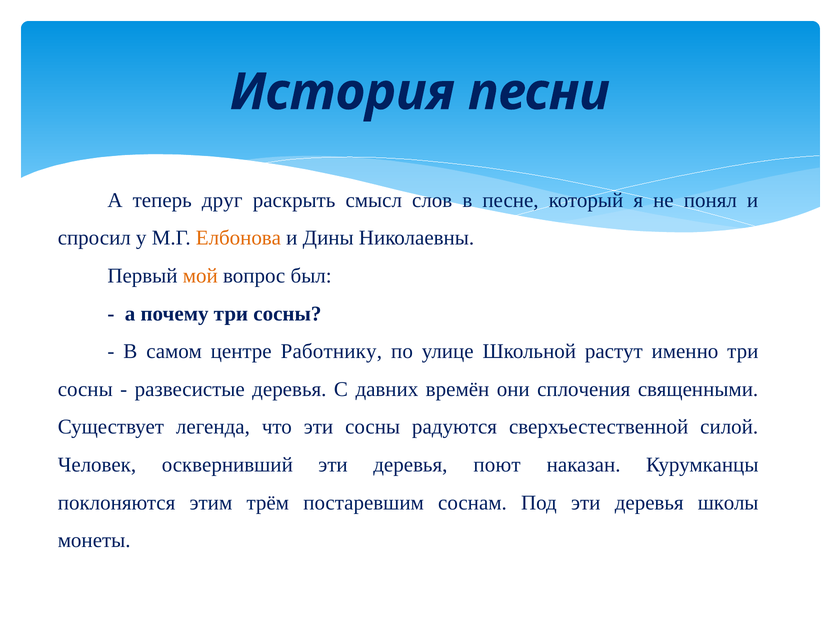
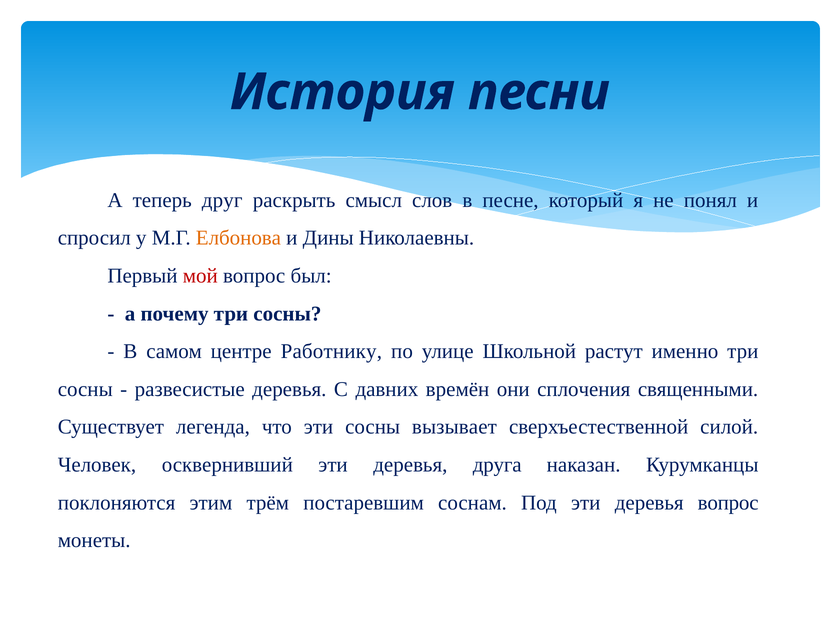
мой colour: orange -> red (200, 276)
радуются: радуются -> вызывает (454, 427)
поют: поют -> друга (497, 465)
деревья школы: школы -> вопрос (728, 503)
